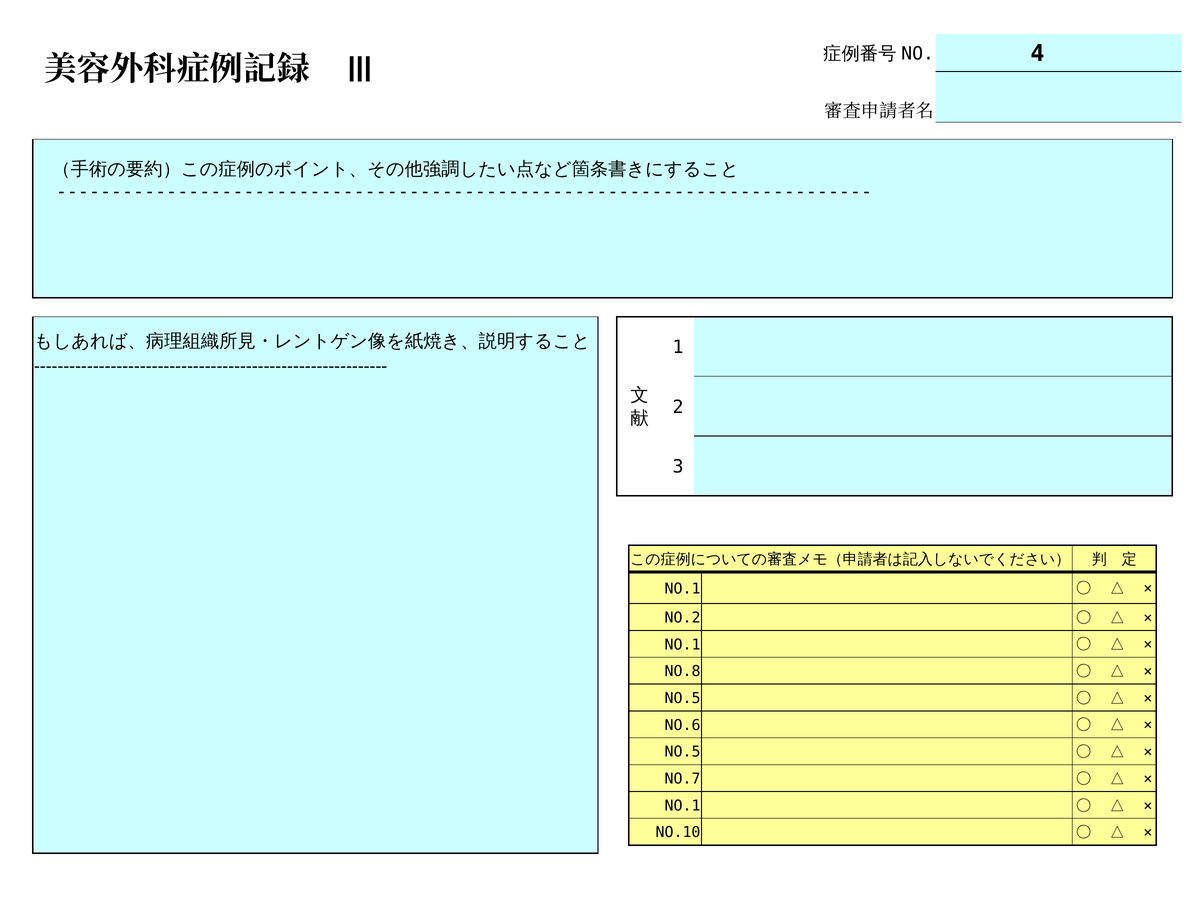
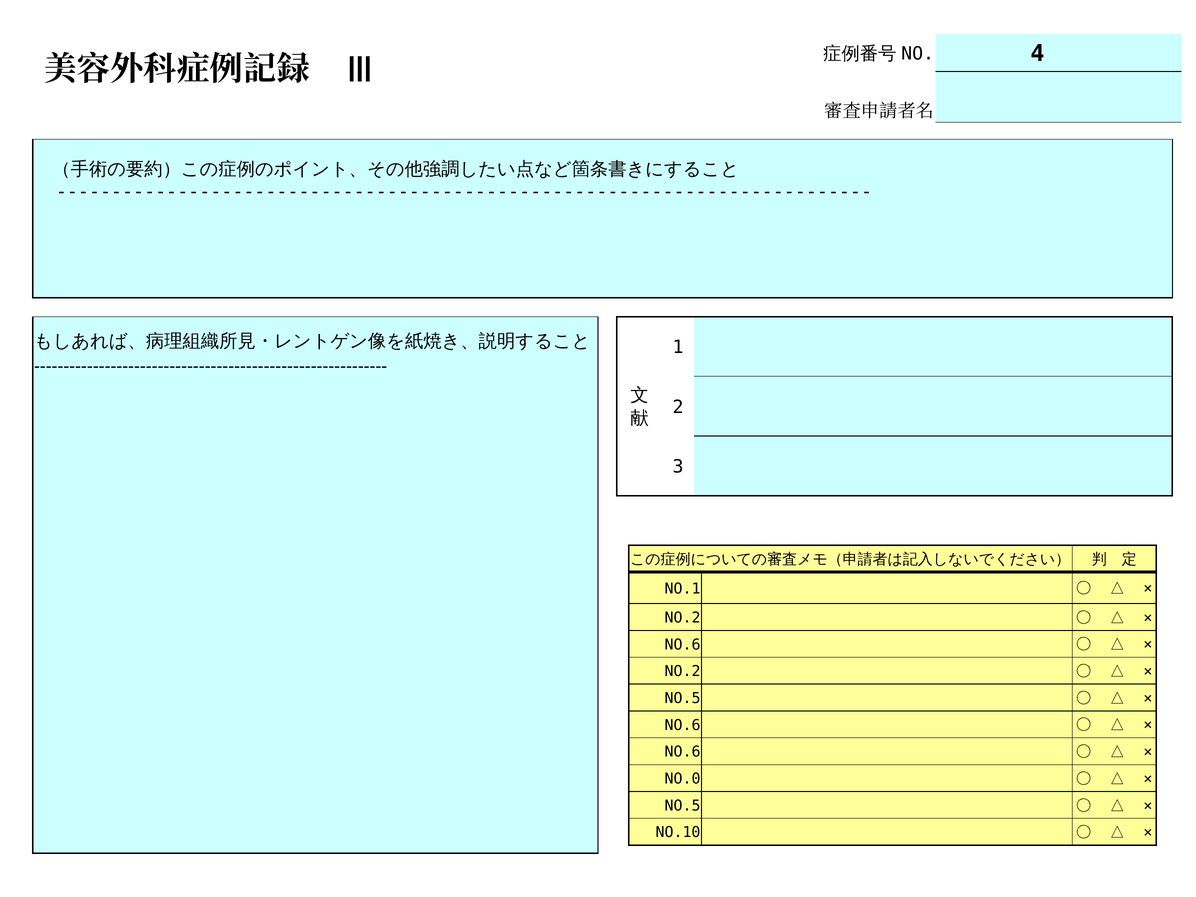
NO.1: NO.1 -> NO.6 (683, 645)
NO.8: NO.8 -> NO.2 (683, 672)
NO.5: NO.5 -> NO.6 (683, 752)
NO.7: NO.7 -> NO.0 (683, 779)
NO.1: NO.1 -> NO.5 (683, 806)
